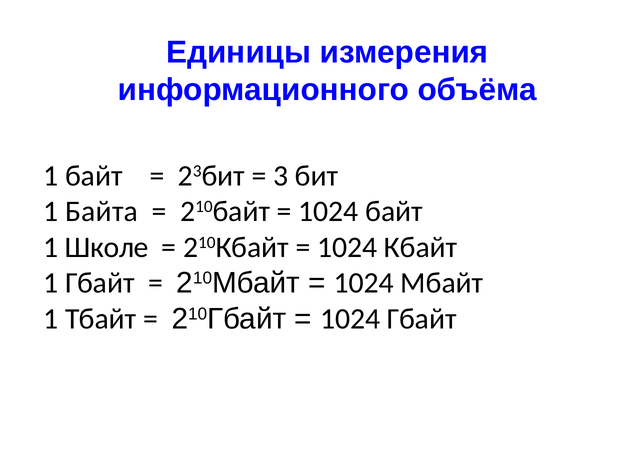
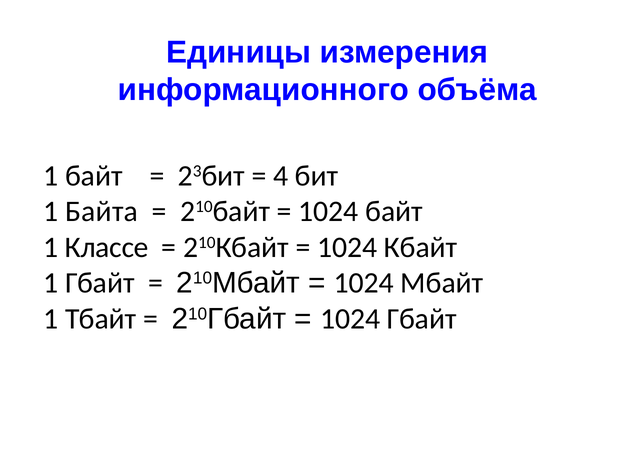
3: 3 -> 4 (281, 176)
Школе: Школе -> Классе (107, 247)
